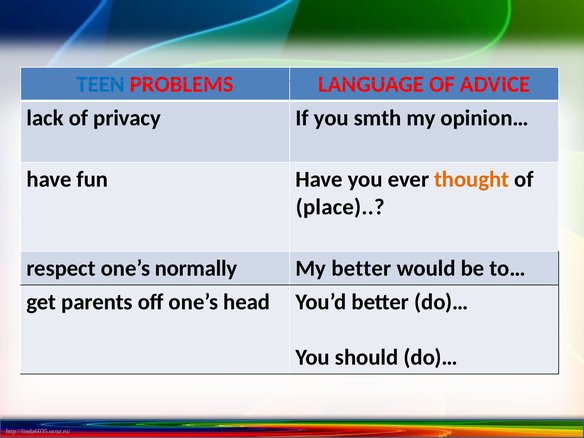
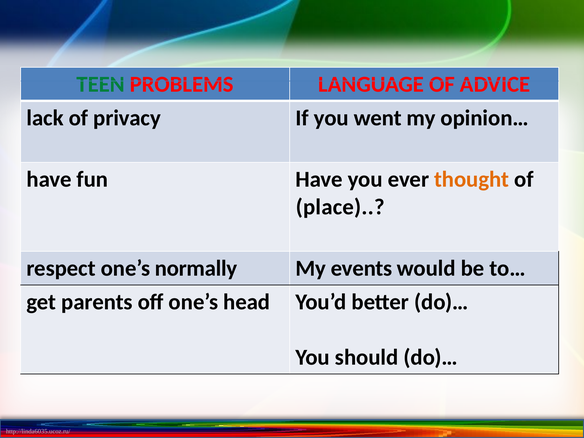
TEEN colour: blue -> green (101, 84)
smth: smth -> went (378, 118)
My better: better -> events (362, 268)
